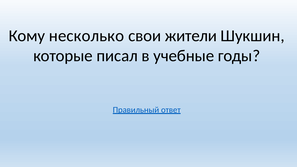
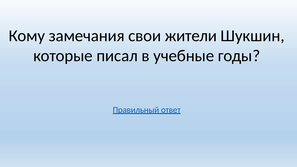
несколько: несколько -> замечания (87, 36)
